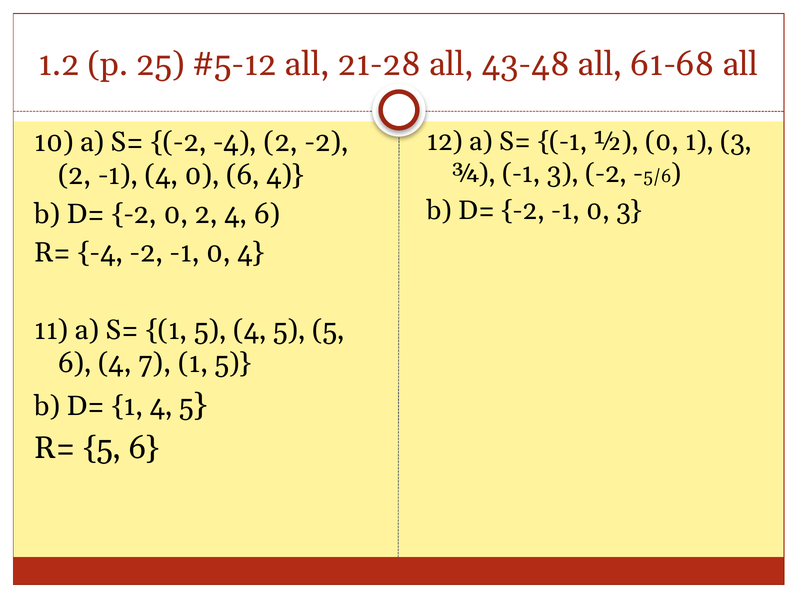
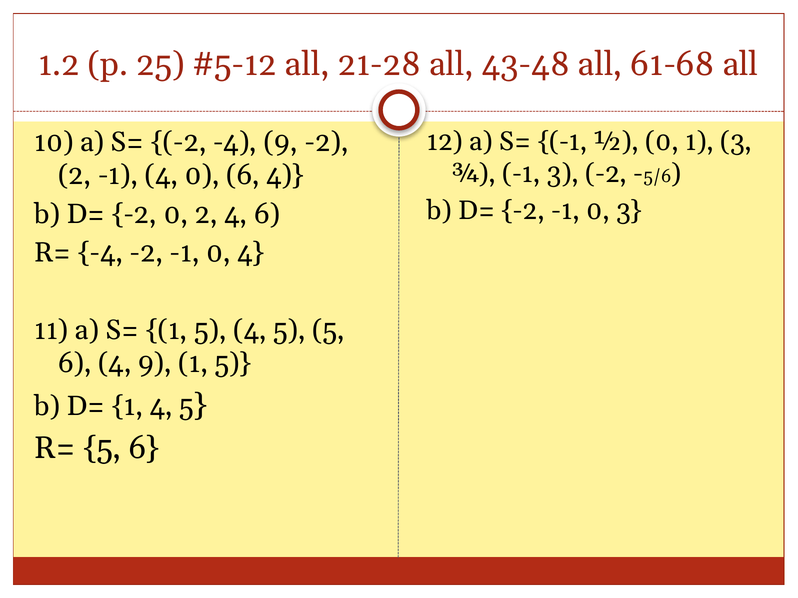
-4 2: 2 -> 9 (281, 142)
4 7: 7 -> 9 (155, 364)
